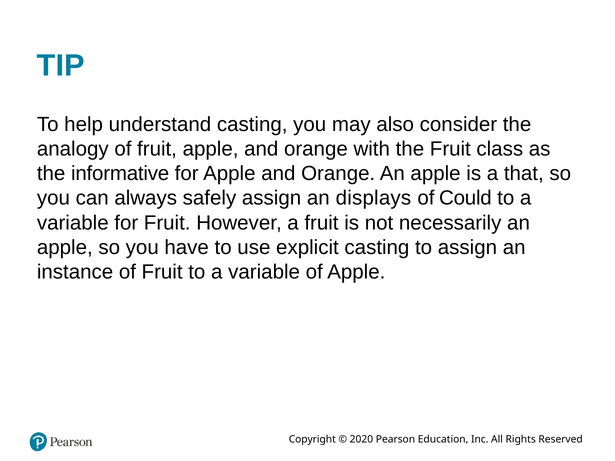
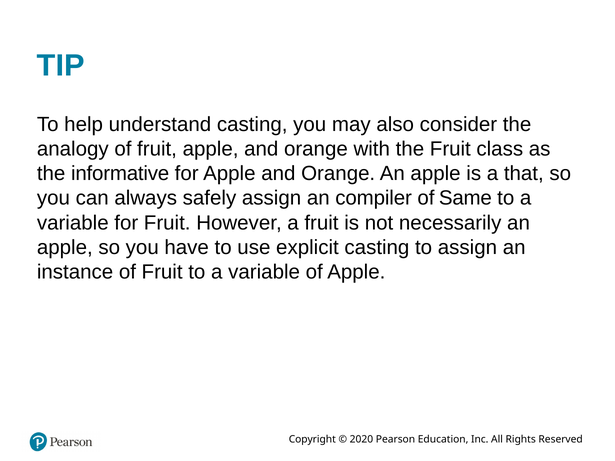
displays: displays -> compiler (374, 198)
Could: Could -> Same (465, 198)
